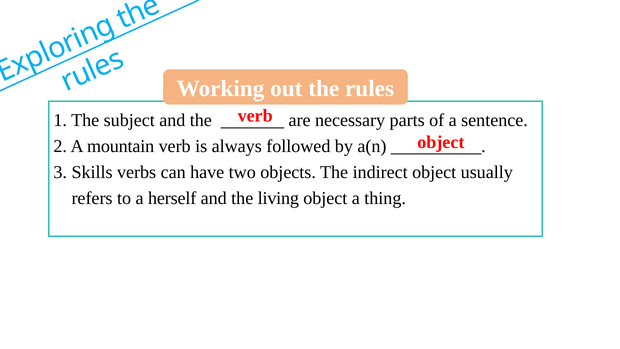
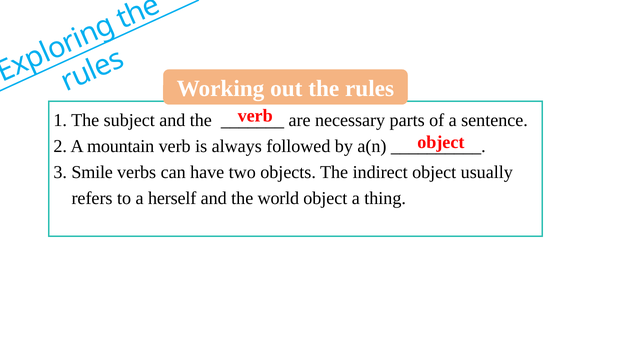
Skills: Skills -> Smile (92, 172)
living: living -> world (278, 198)
